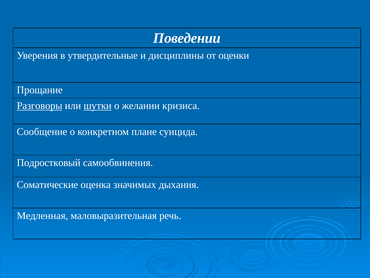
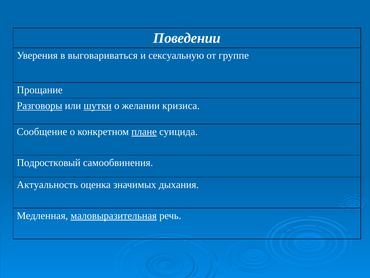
утвердительные: утвердительные -> выговариваться (103, 55)
дисциплины: дисциплины -> сексуальную (176, 55)
оценки: оценки -> группе (234, 55)
плане underline: none -> present (144, 132)
Соматические: Соматические -> Актуальность (47, 184)
маловыразительная underline: none -> present (114, 215)
